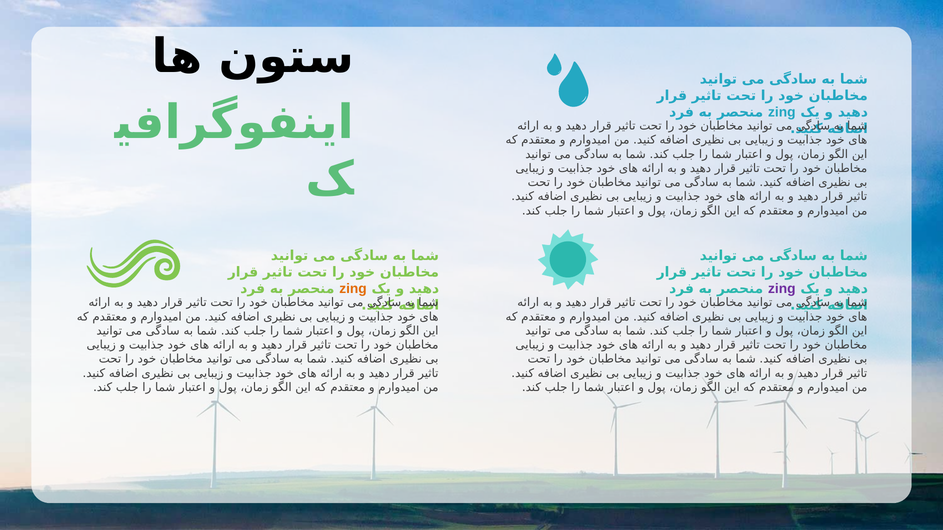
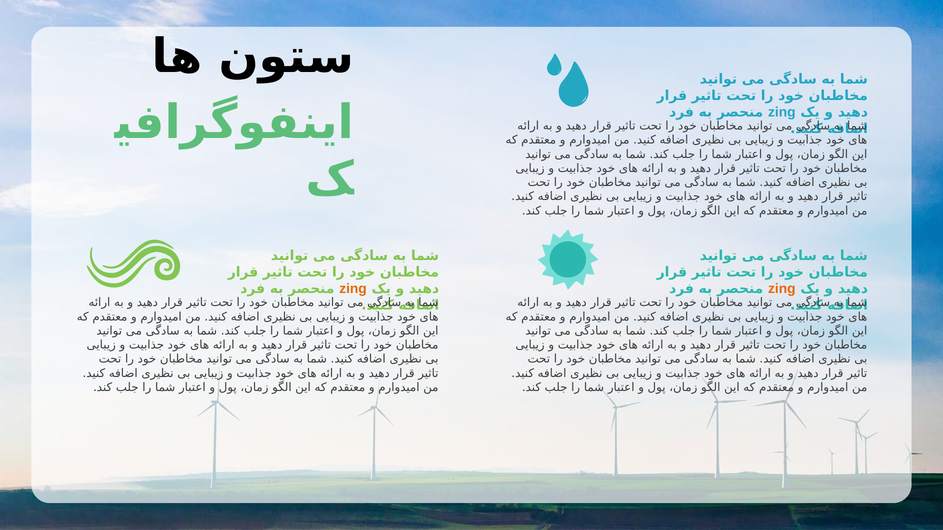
zing colour: purple -> orange (782, 289)
